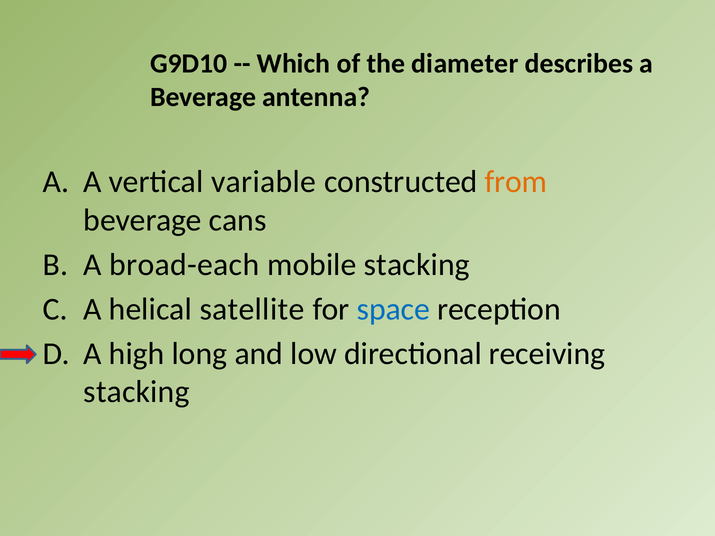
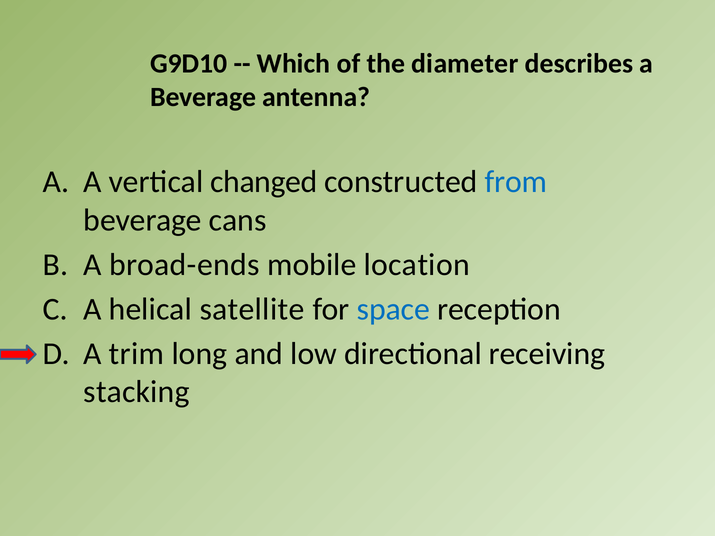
variable: variable -> changed (264, 182)
from colour: orange -> blue (516, 182)
broad-each: broad-each -> broad-ends (184, 265)
mobile stacking: stacking -> location (417, 265)
high: high -> trim (137, 354)
